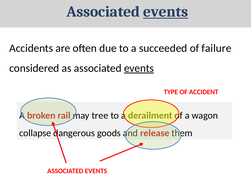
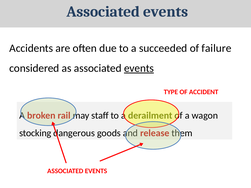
events underline: present -> none (166, 12)
tree: tree -> staff (100, 116)
collapse: collapse -> stocking (35, 133)
